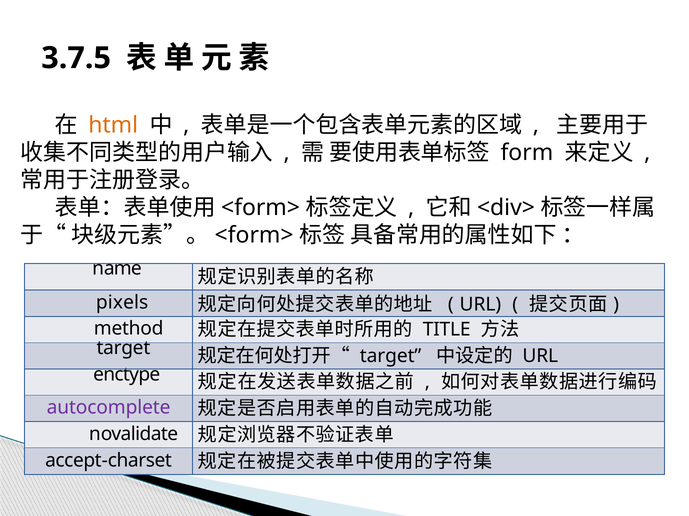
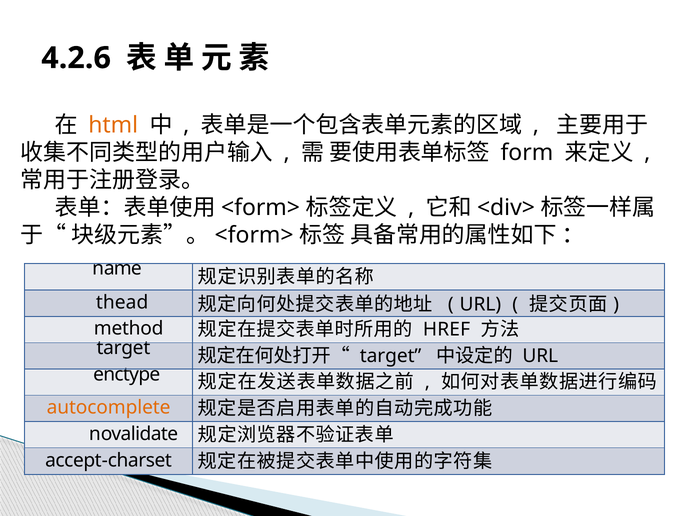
3.7.5: 3.7.5 -> 4.2.6 (76, 58)
pixels: pixels -> thead (122, 303)
TITLE: TITLE -> HREF (446, 330)
autocomplete colour: purple -> orange (109, 408)
